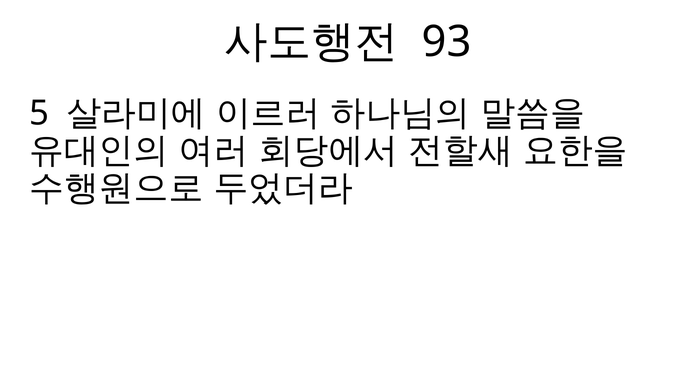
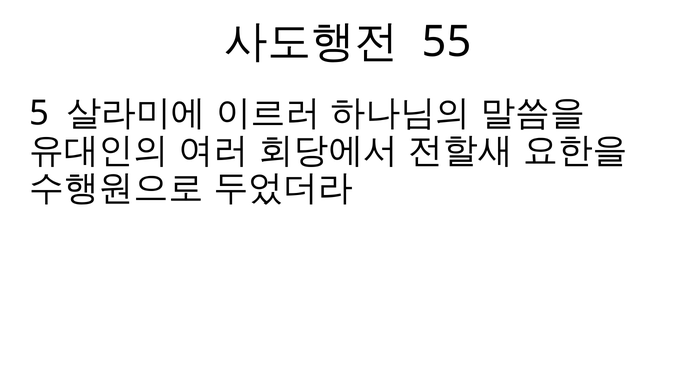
93: 93 -> 55 (447, 42)
